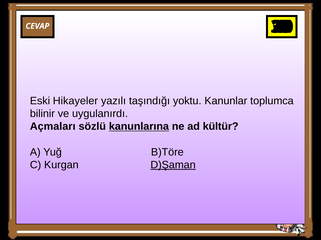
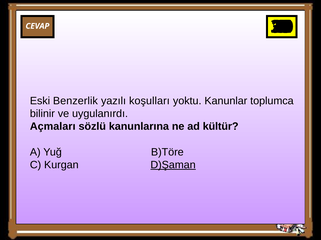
Hikayeler: Hikayeler -> Benzerlik (75, 101)
taşındığı: taşındığı -> koşulları (149, 101)
kanunlarına underline: present -> none (139, 127)
